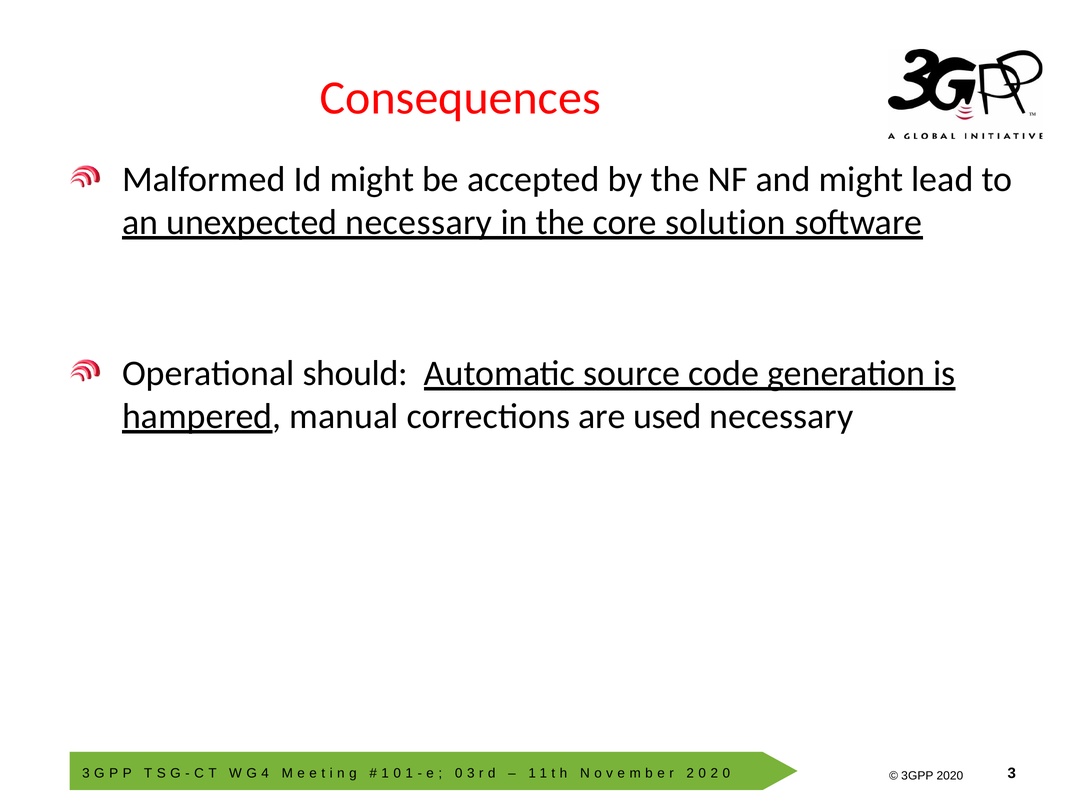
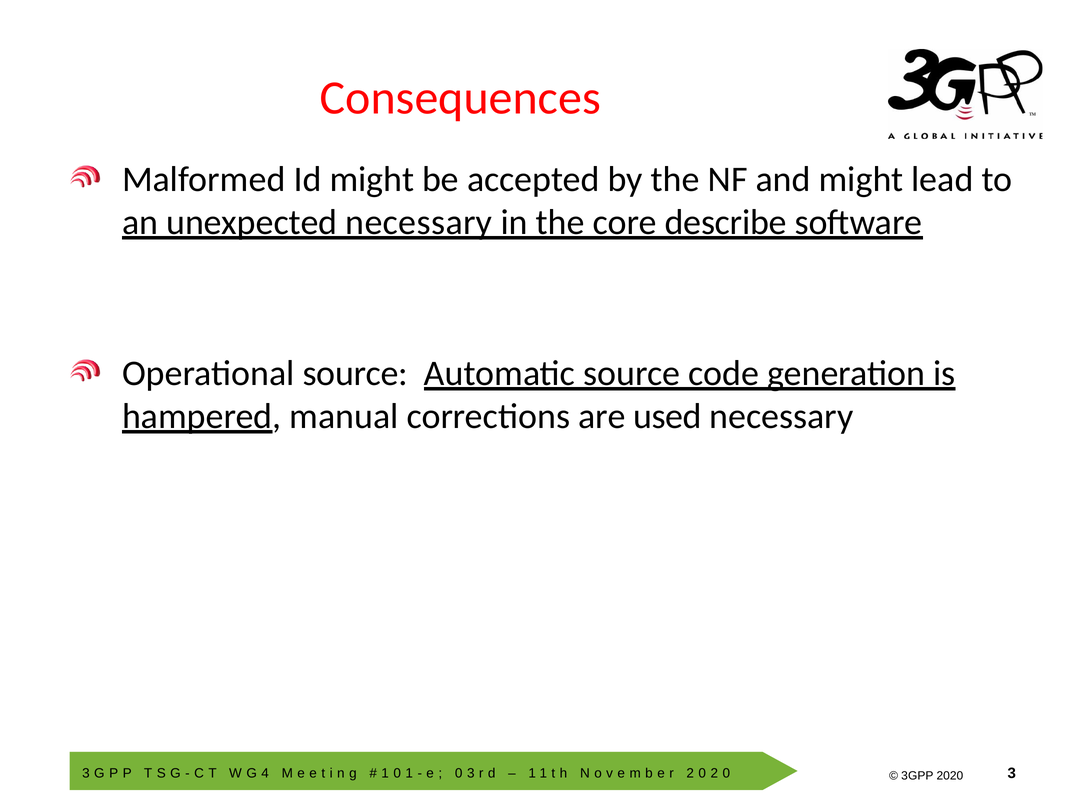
solution: solution -> describe (726, 222)
Operational should: should -> source (355, 373)
